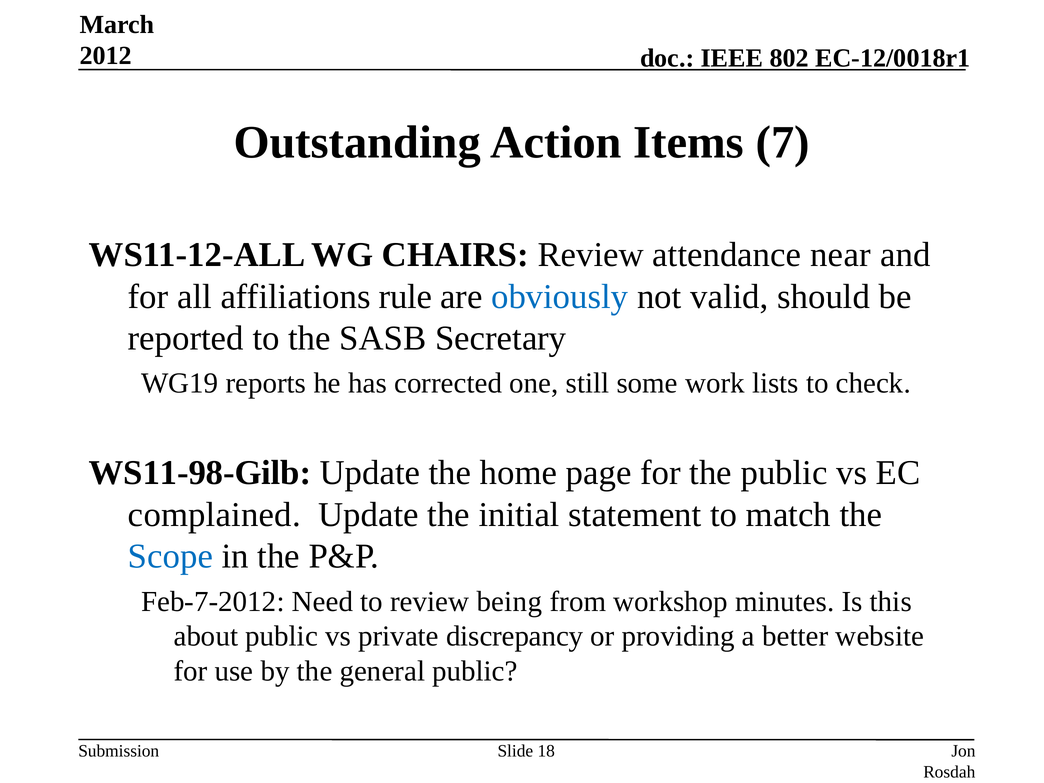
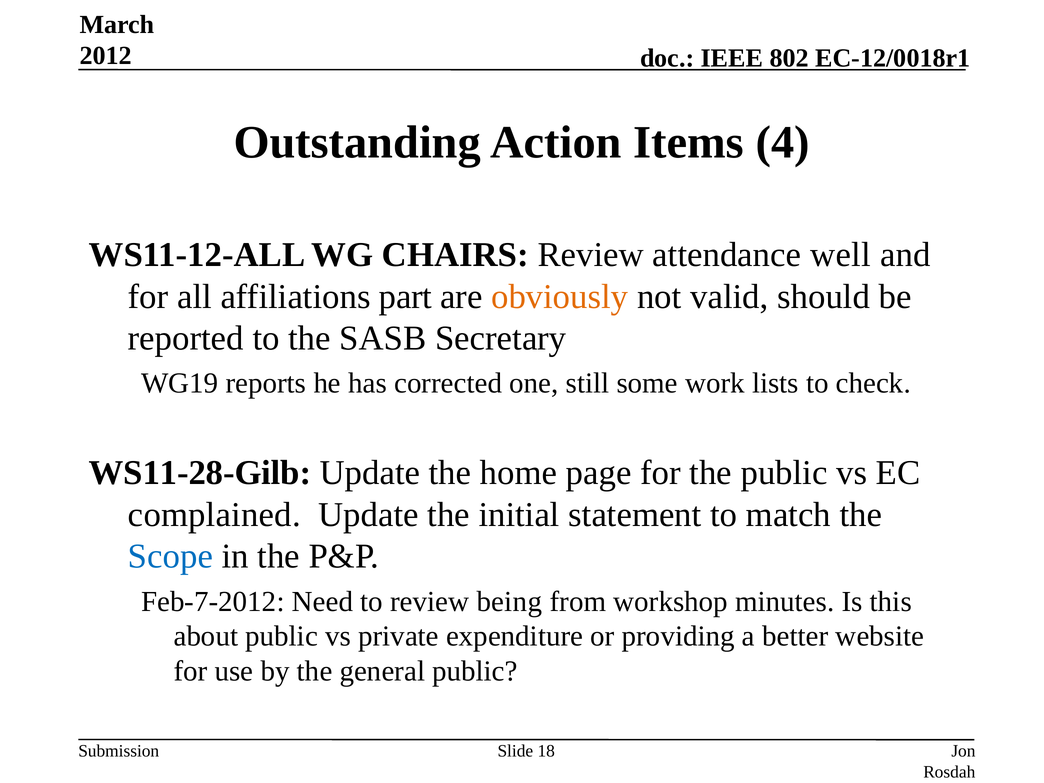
7: 7 -> 4 (783, 142)
near: near -> well (841, 255)
rule: rule -> part (405, 297)
obviously colour: blue -> orange (560, 297)
WS11-98-Gilb: WS11-98-Gilb -> WS11-28-Gilb (200, 473)
discrepancy: discrepancy -> expenditure (515, 636)
